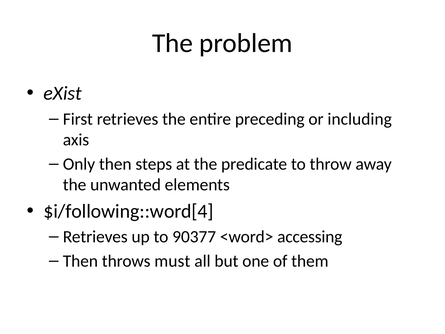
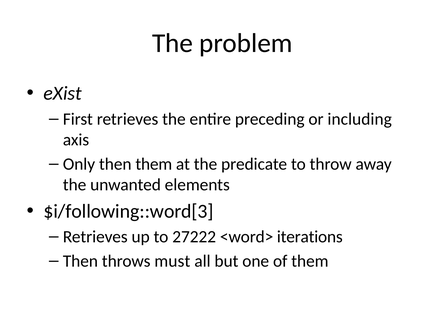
then steps: steps -> them (154, 164)
$i/following::word[4: $i/following::word[4 -> $i/following::word[3 (129, 211)
90377: 90377 -> 27222 (194, 237)
accessing: accessing -> iterations (310, 237)
